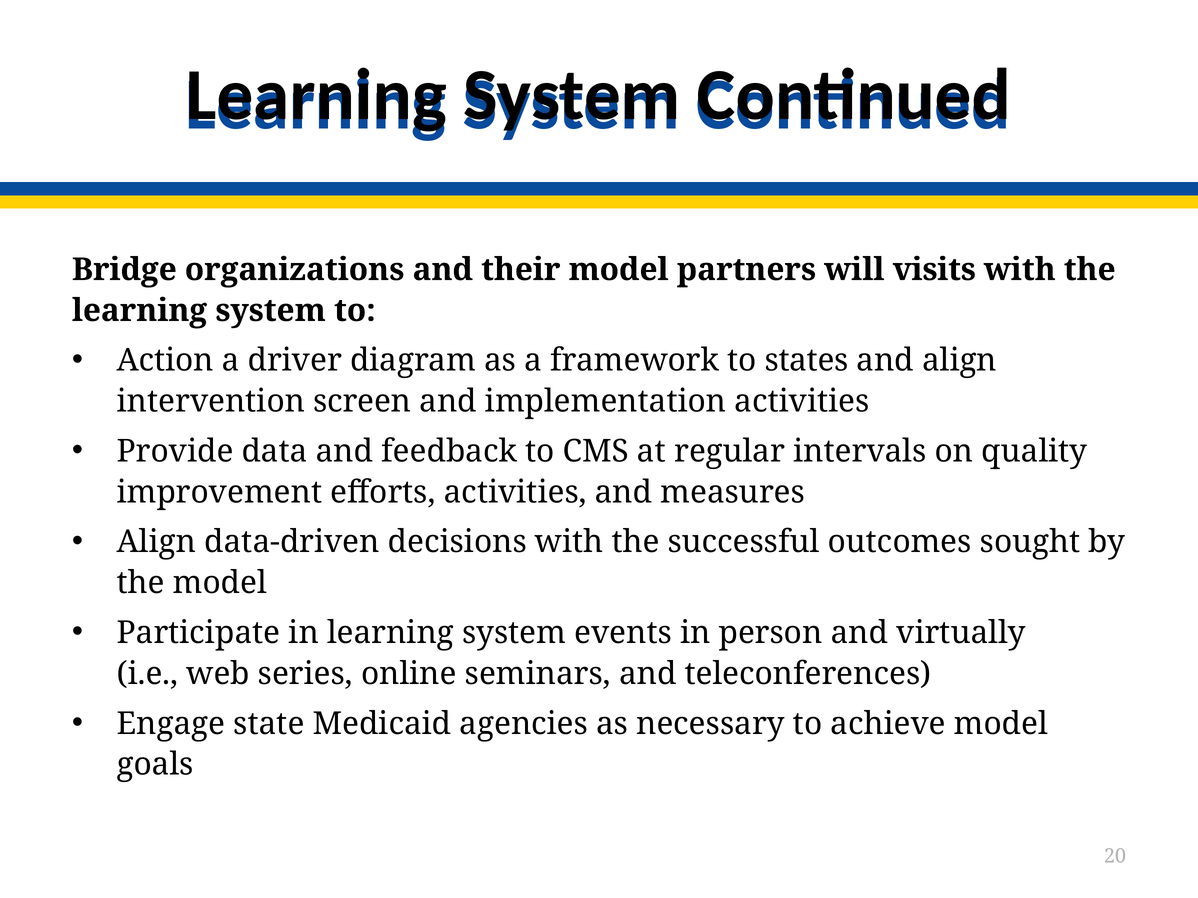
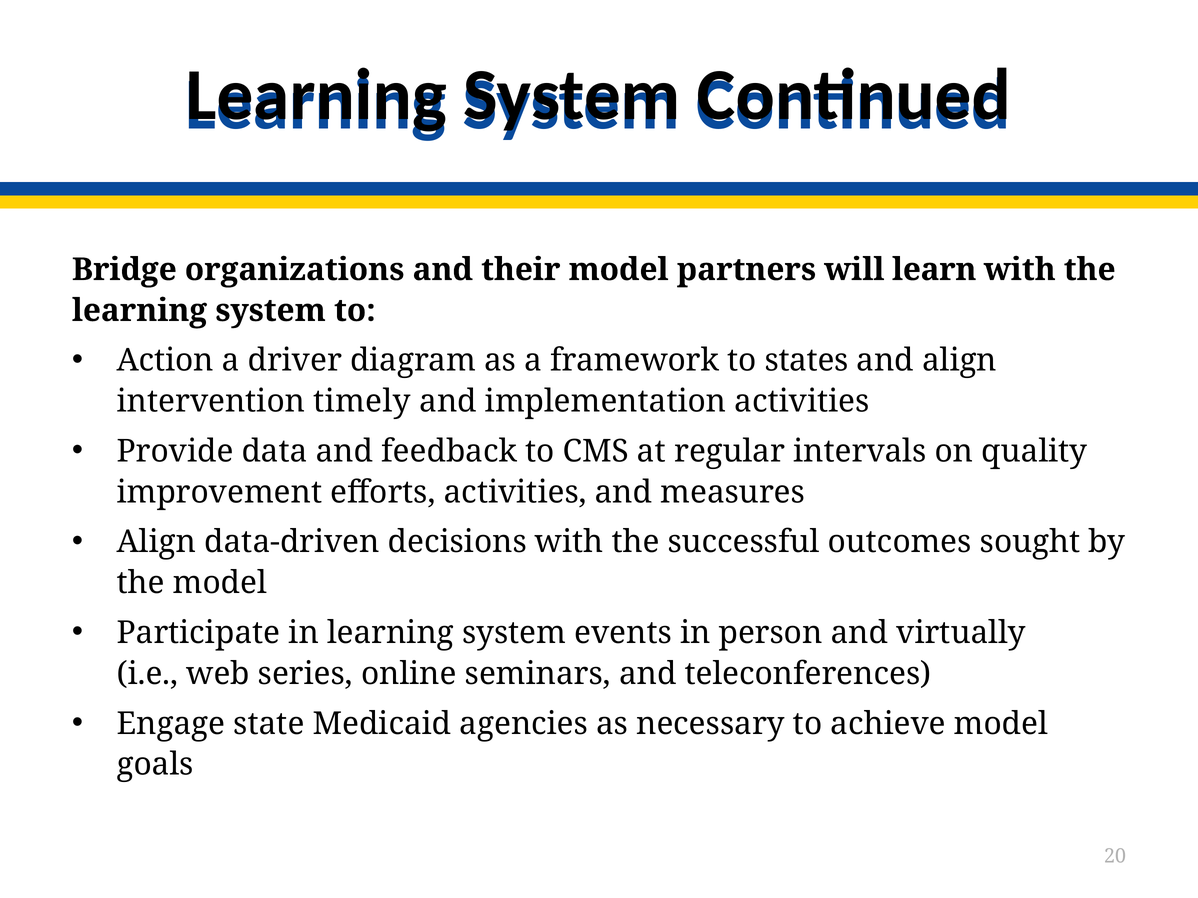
visits: visits -> learn (934, 270)
screen: screen -> timely (362, 402)
